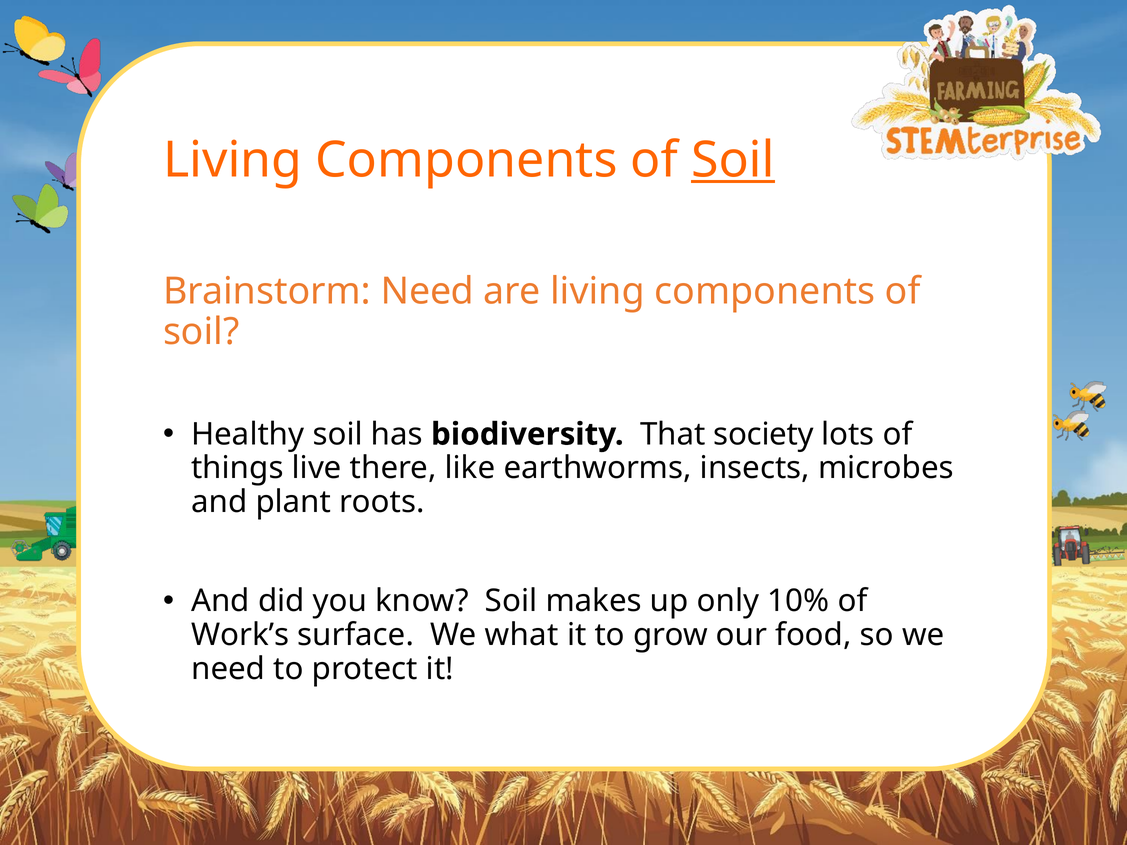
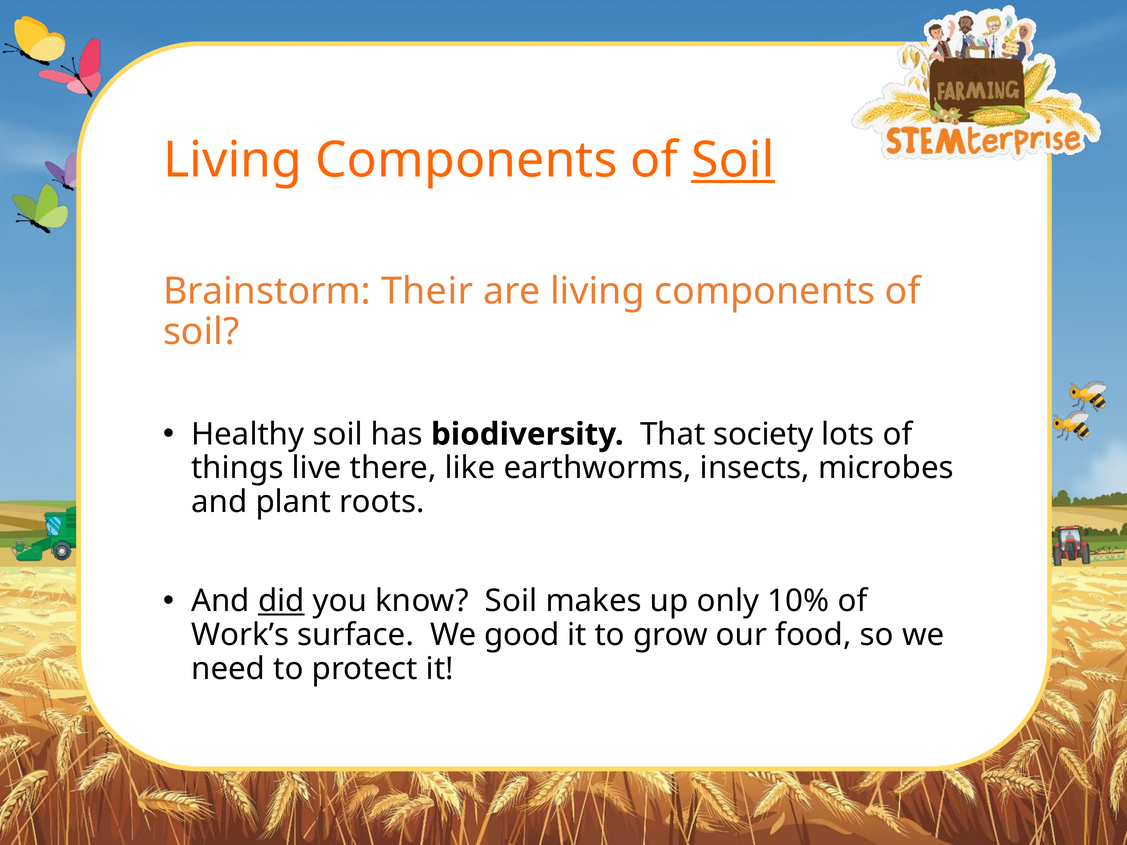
Brainstorm Need: Need -> Their (427, 291)
did underline: none -> present (281, 601)
what: what -> good (522, 635)
